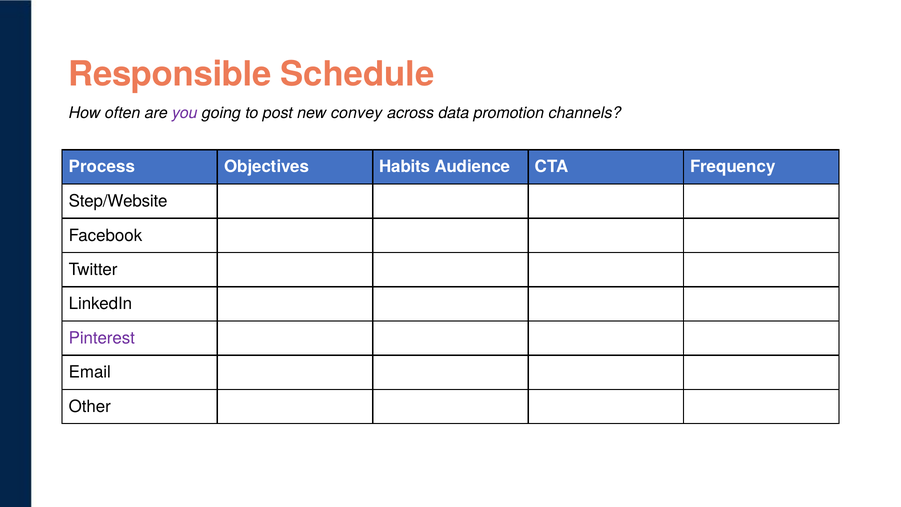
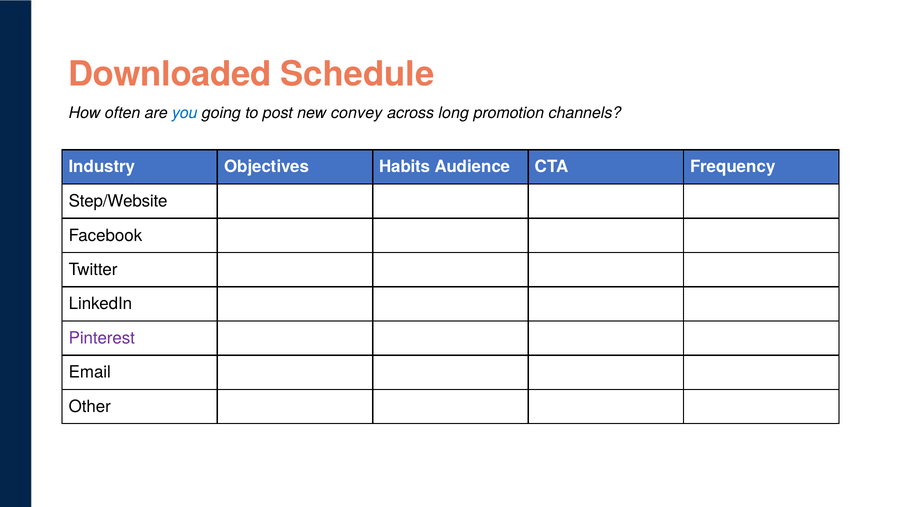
Responsible: Responsible -> Downloaded (170, 74)
you colour: purple -> blue (185, 113)
data: data -> long (454, 113)
Process: Process -> Industry (102, 167)
